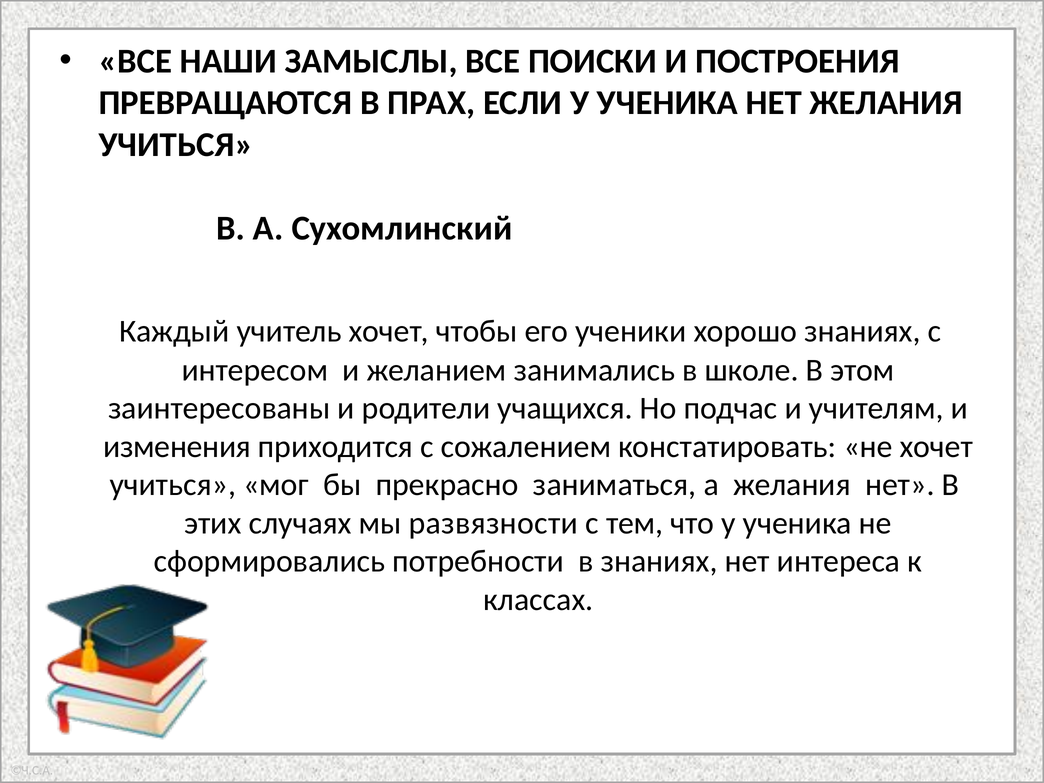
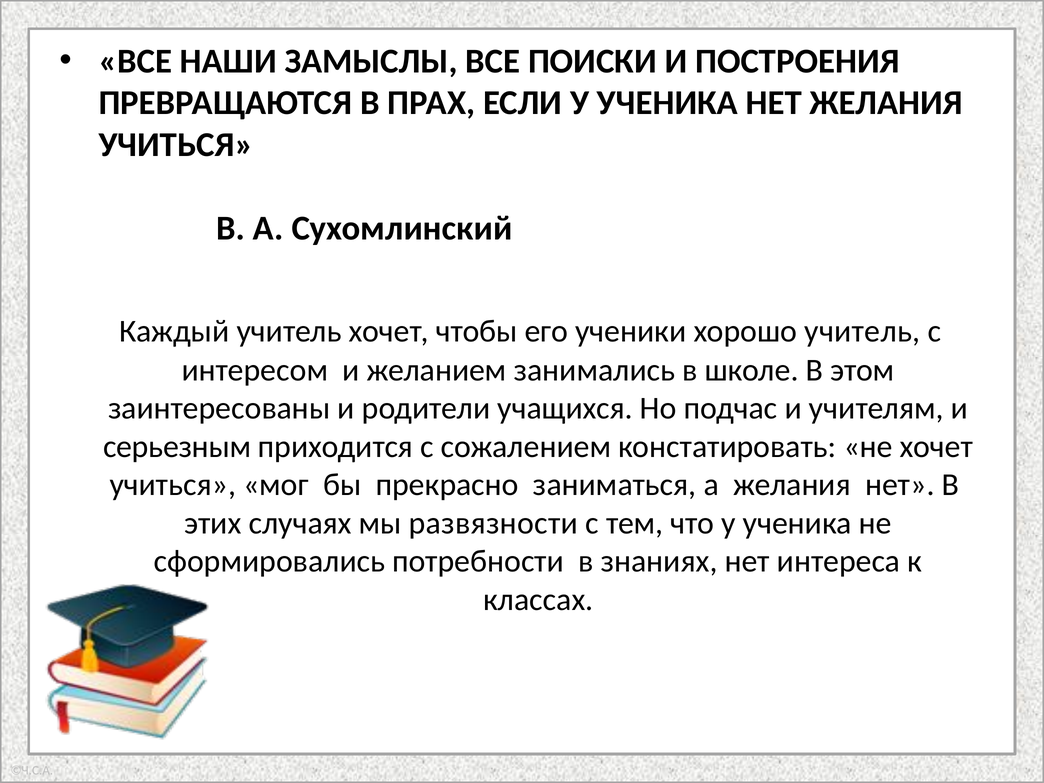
хорошо знаниях: знаниях -> учитель (862, 331)
изменения: изменения -> серьезным (177, 447)
